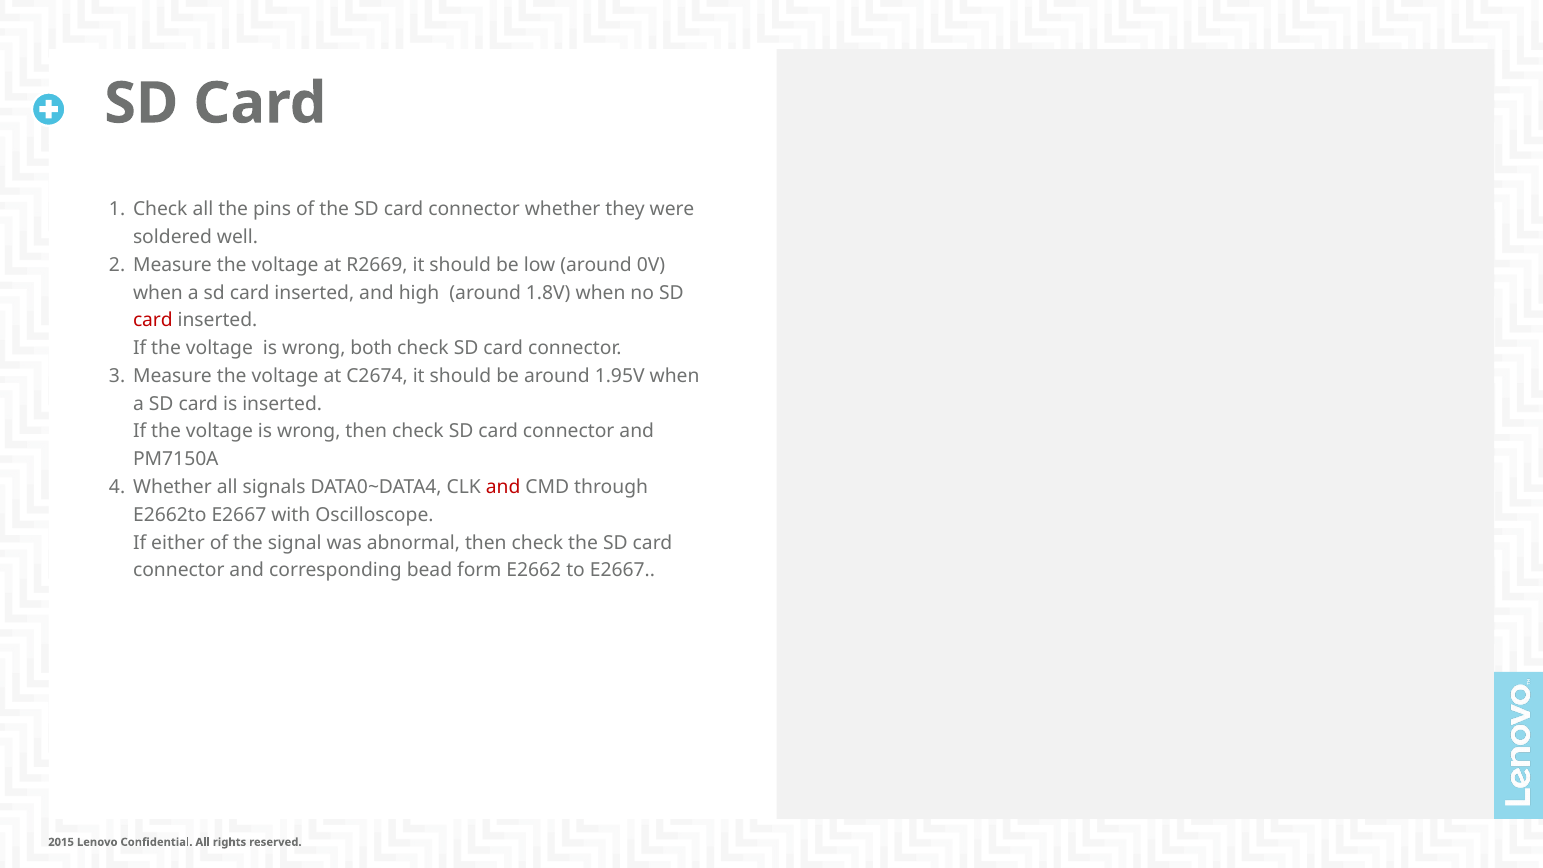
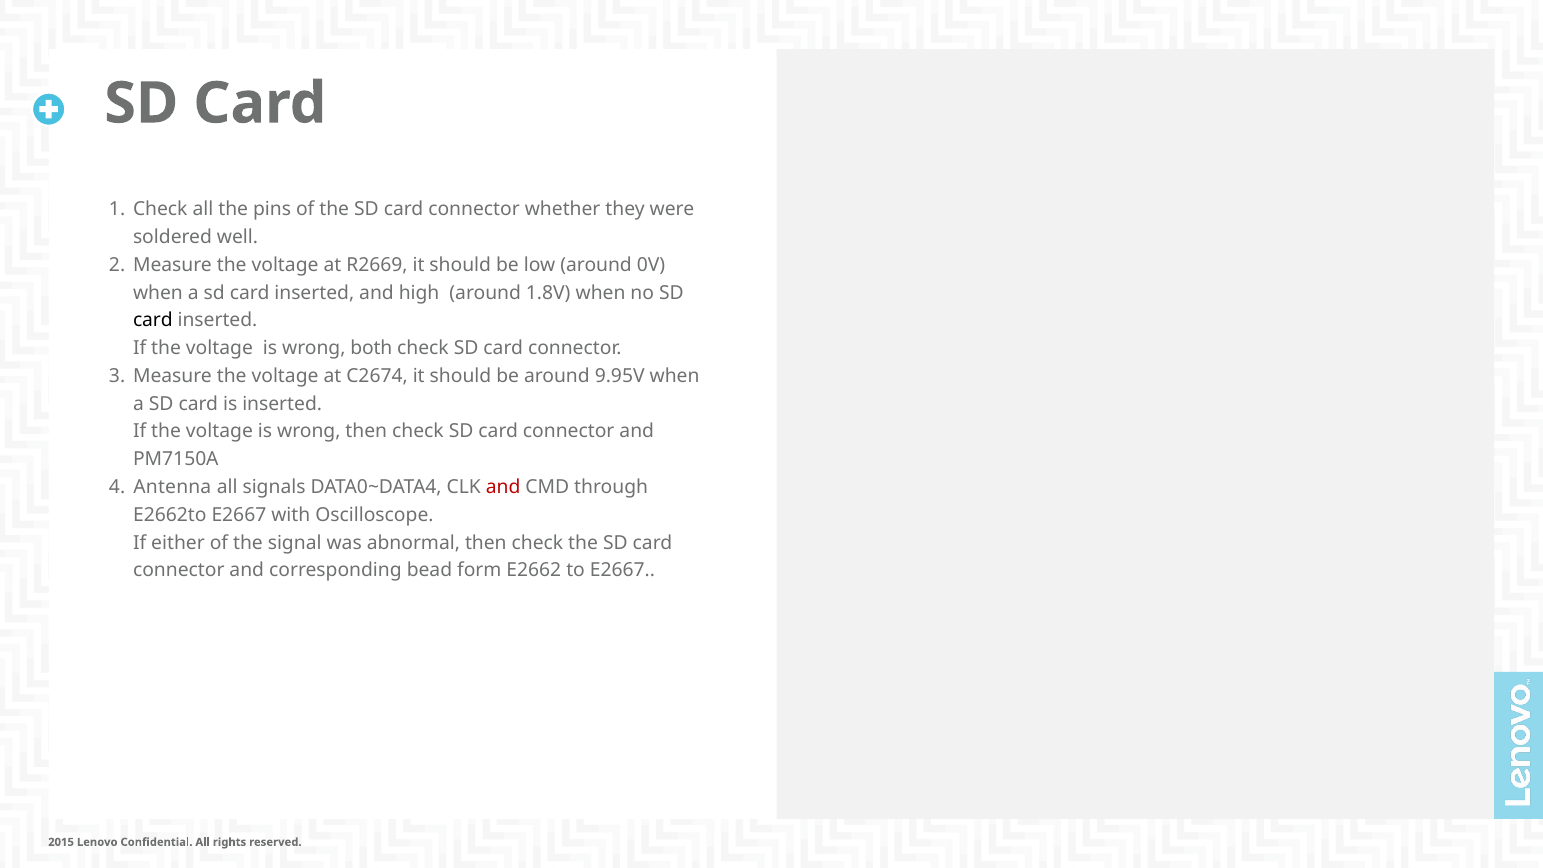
card colour: red -> black (153, 320)
1.95V: 1.95V -> 9.95V (620, 376)
Whether: Whether -> Antenna (172, 487)
